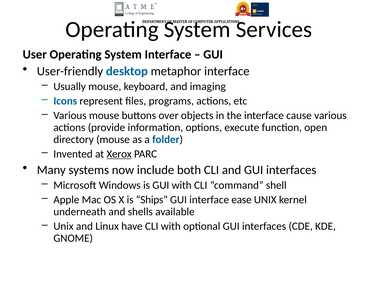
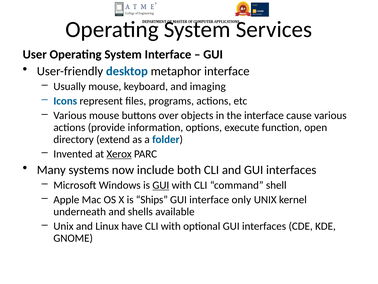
directory mouse: mouse -> extend (113, 139)
GUI underline: none -> present (161, 185)
ease: ease -> only (241, 199)
